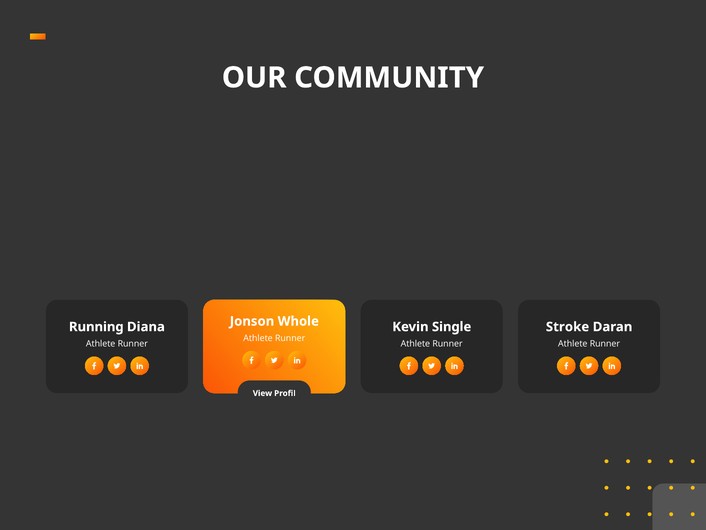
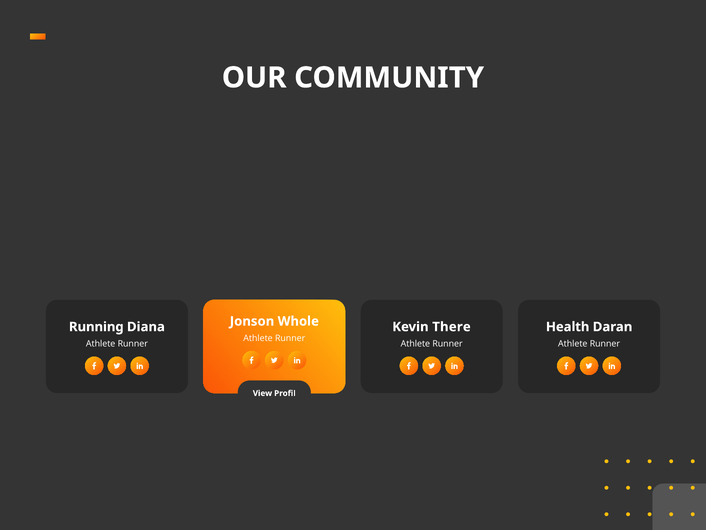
Single: Single -> There (451, 327)
Stroke: Stroke -> Health (568, 327)
